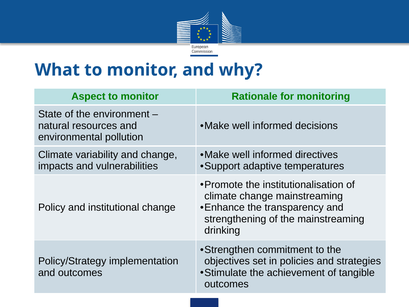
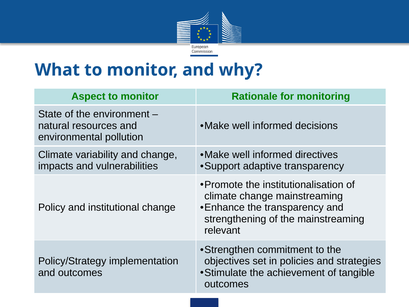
adaptive temperatures: temperatures -> transparency (314, 166)
drinking: drinking -> relevant (222, 230)
